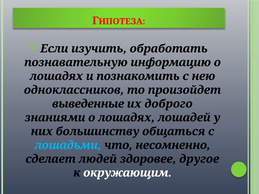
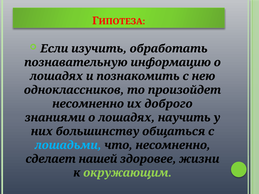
выведенные: выведенные -> несомненно (88, 104)
лошадей: лошадей -> научить (184, 118)
людей: людей -> нашей (98, 159)
другое: другое -> жизни (199, 159)
окружающим colour: white -> light green (128, 173)
